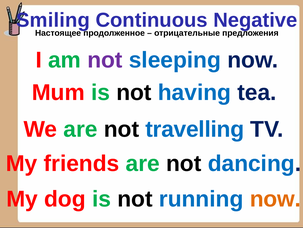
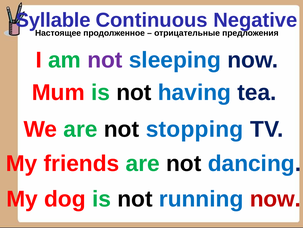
Smiling: Smiling -> Syllable (53, 20)
travelling: travelling -> stopping (195, 129)
now colour: orange -> red (275, 199)
